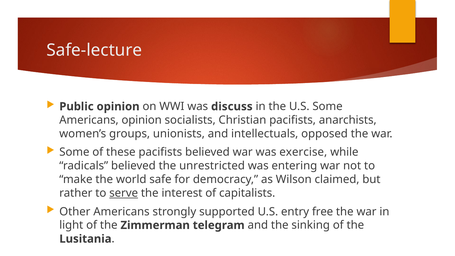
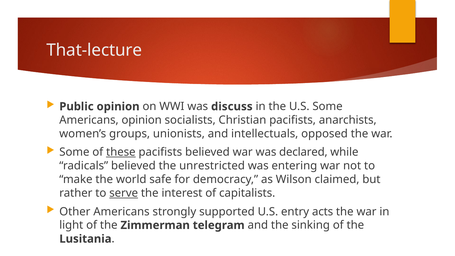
Safe-lecture: Safe-lecture -> That-lecture (94, 50)
these underline: none -> present (121, 152)
exercise: exercise -> declared (303, 152)
free: free -> acts (323, 212)
